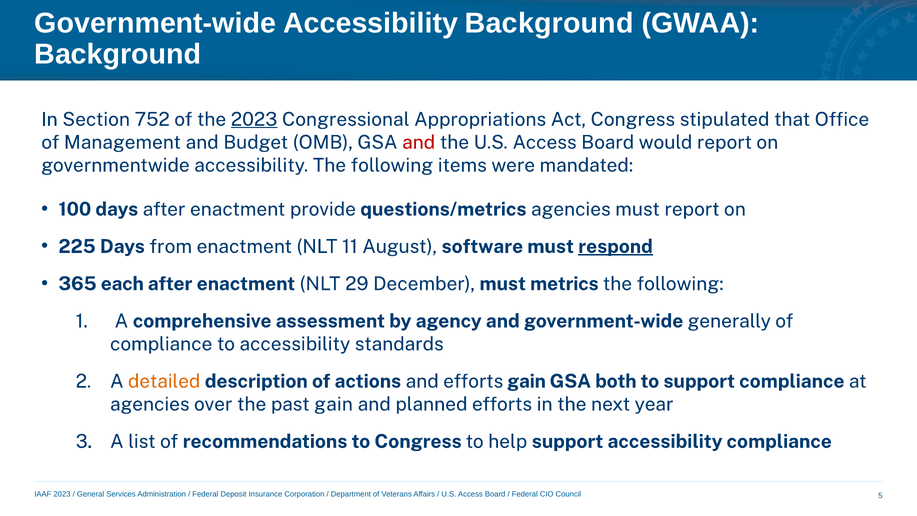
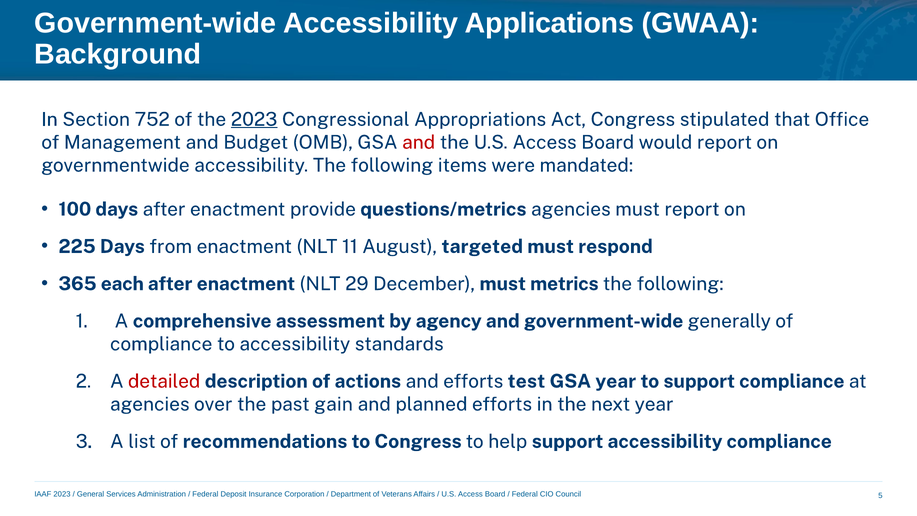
Accessibility Background: Background -> Applications (549, 23)
software: software -> targeted (482, 246)
respond underline: present -> none (616, 246)
detailed colour: orange -> red (164, 381)
efforts gain: gain -> test (526, 381)
GSA both: both -> year (616, 381)
